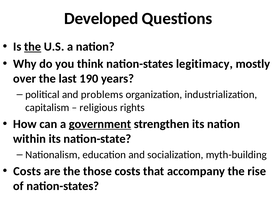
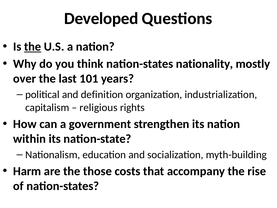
legitimacy: legitimacy -> nationality (205, 64)
190: 190 -> 101 (89, 79)
problems: problems -> definition (102, 95)
government underline: present -> none (100, 124)
Costs: Costs -> Harm (27, 171)
